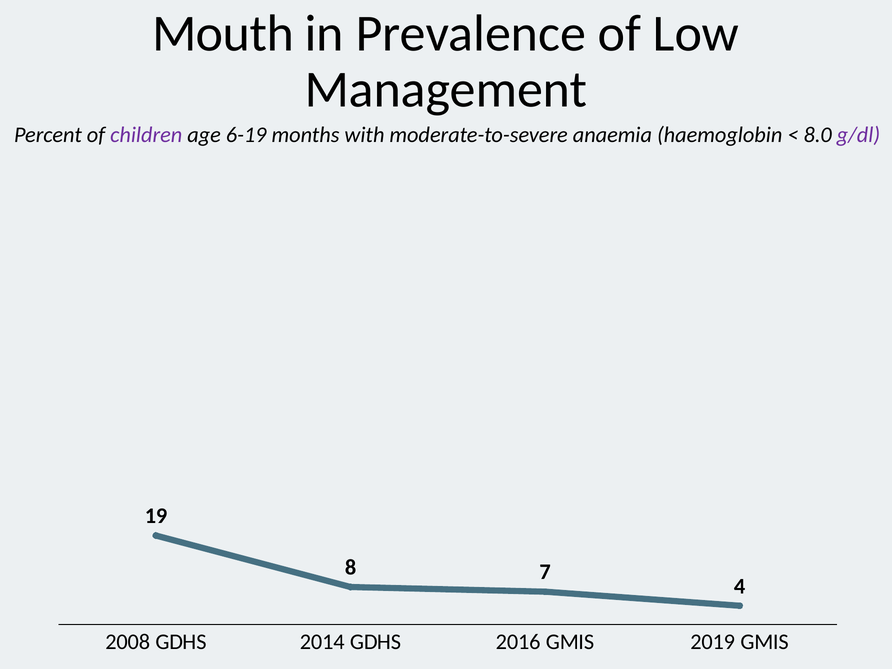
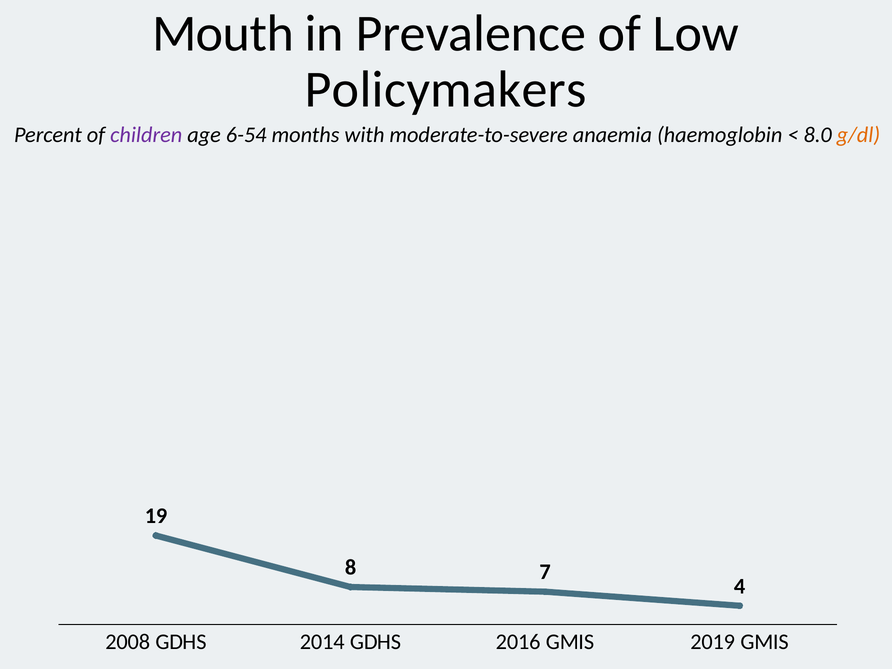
Management: Management -> Policymakers (446, 90)
6-19: 6-19 -> 6-54 (246, 135)
g/dl colour: purple -> orange (858, 135)
